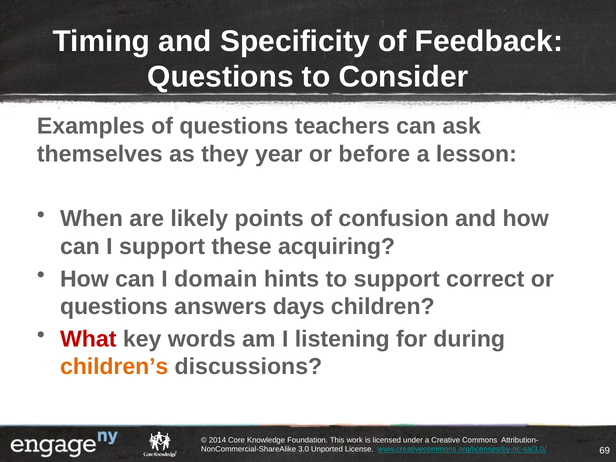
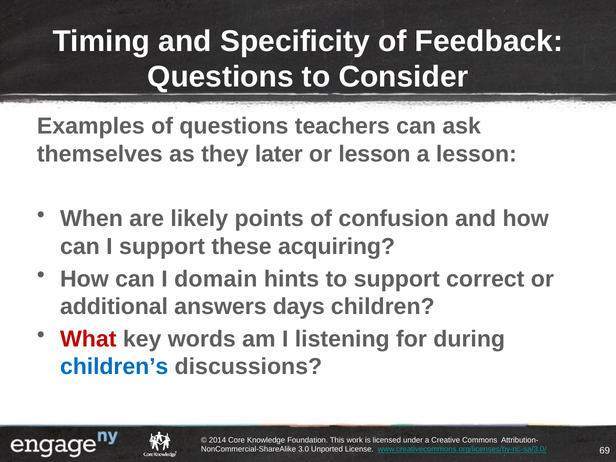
year: year -> later (279, 154)
or before: before -> lesson (374, 154)
questions: questions -> additional (114, 307)
children’s colour: orange -> blue (114, 367)
